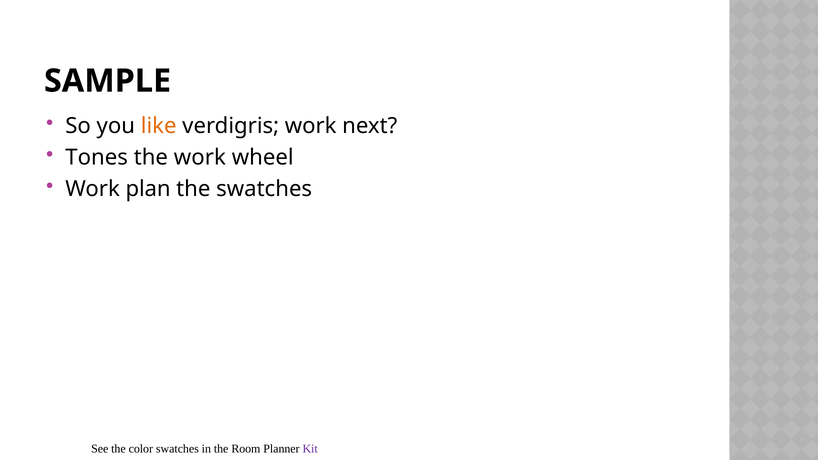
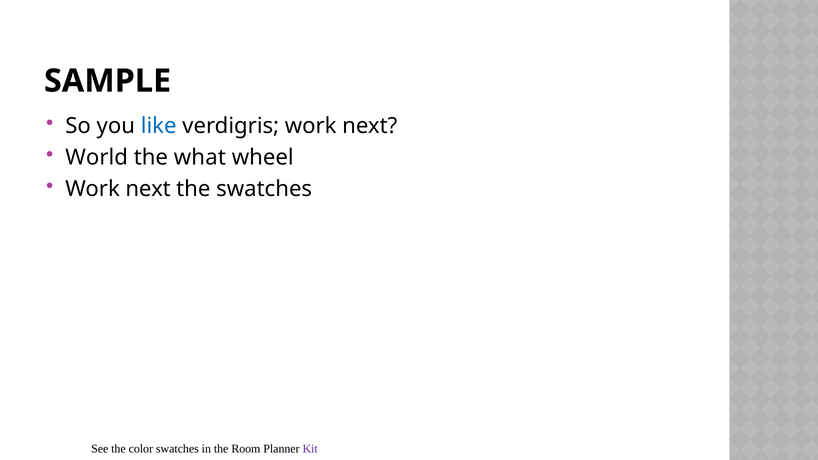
like colour: orange -> blue (159, 126)
Tones: Tones -> World (97, 158)
the work: work -> what (200, 158)
plan: plan -> next (148, 189)
